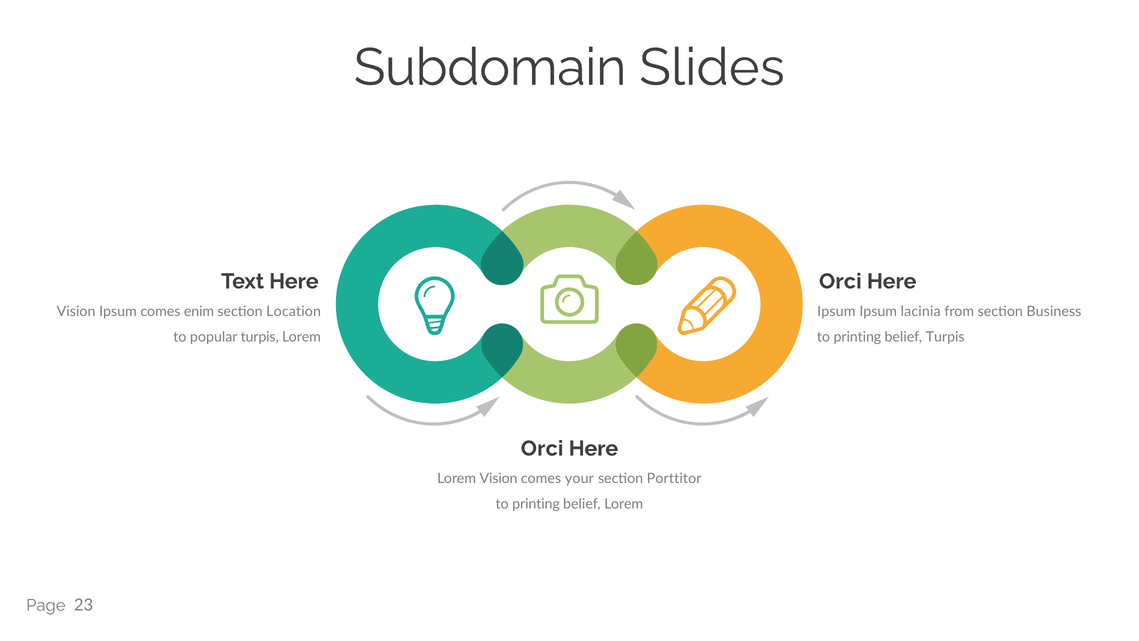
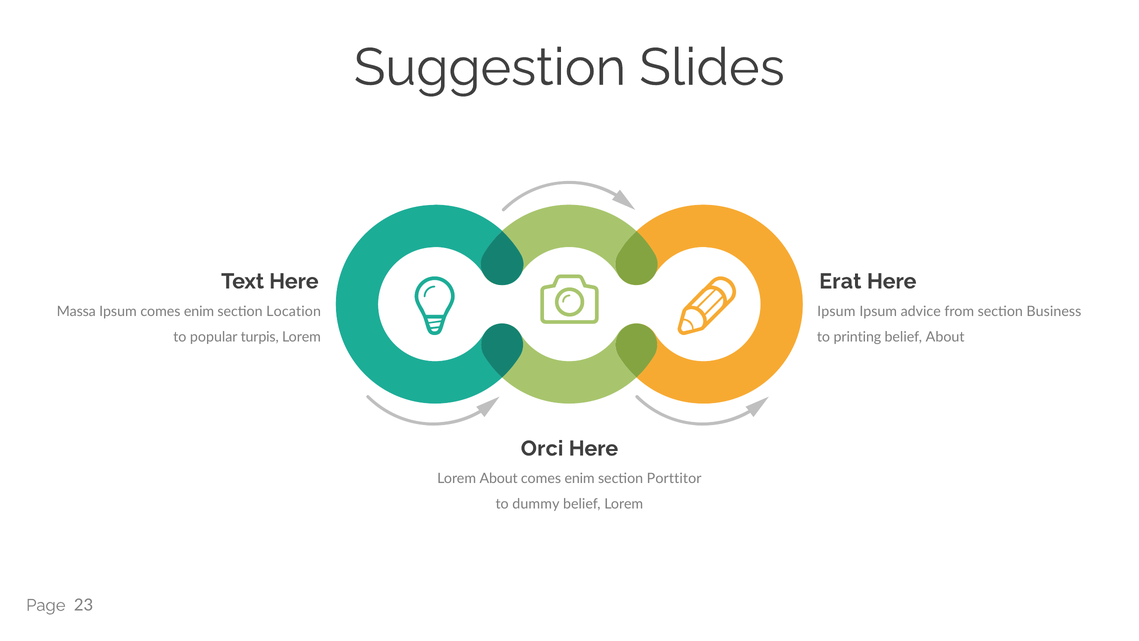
Subdomain: Subdomain -> Suggestion (490, 68)
Orci: Orci -> Erat (840, 281)
Vision: Vision -> Massa (76, 311)
lacinia: lacinia -> advice (921, 311)
belief Turpis: Turpis -> About (945, 337)
Lorem Vision: Vision -> About (499, 478)
your: your -> enim (580, 478)
printing: printing -> dummy (536, 504)
